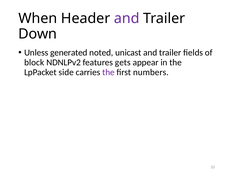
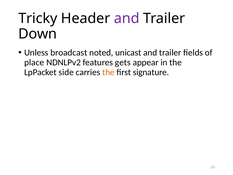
When: When -> Tricky (38, 18)
generated: generated -> broadcast (69, 53)
block: block -> place (34, 62)
the colour: purple -> orange (108, 72)
numbers: numbers -> signature (151, 72)
